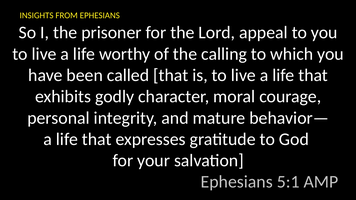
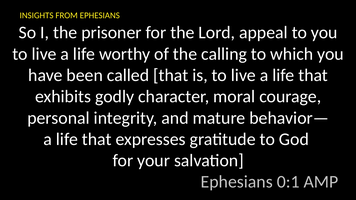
5:1: 5:1 -> 0:1 (288, 182)
